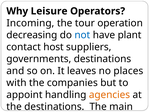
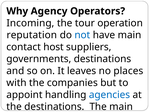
Leisure: Leisure -> Agency (49, 11)
decreasing: decreasing -> reputation (32, 35)
have plant: plant -> main (130, 35)
agencies colour: orange -> blue (110, 95)
